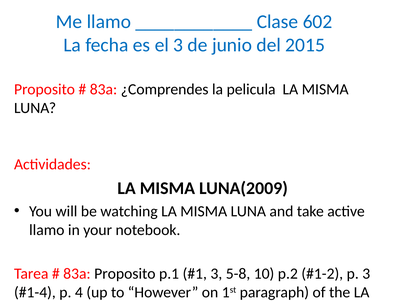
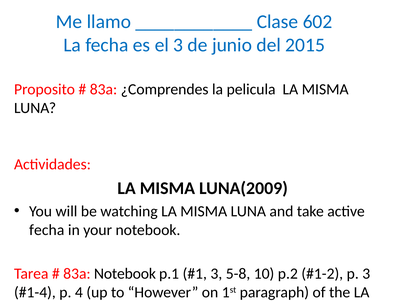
llamo: llamo -> fecha (47, 230)
83a Proposito: Proposito -> Notebook (125, 274)
